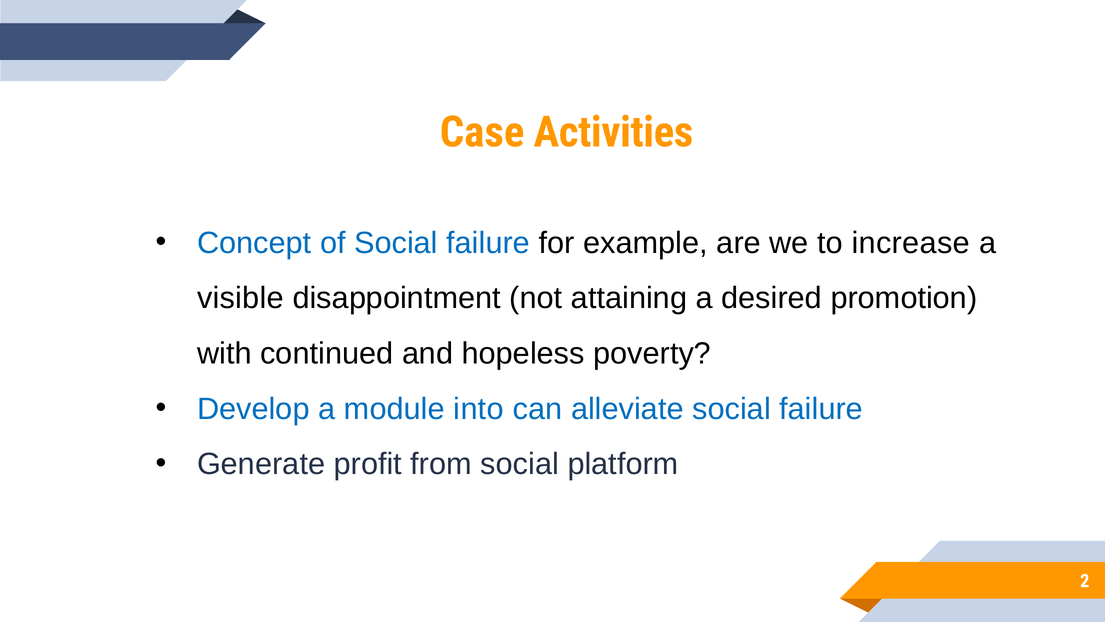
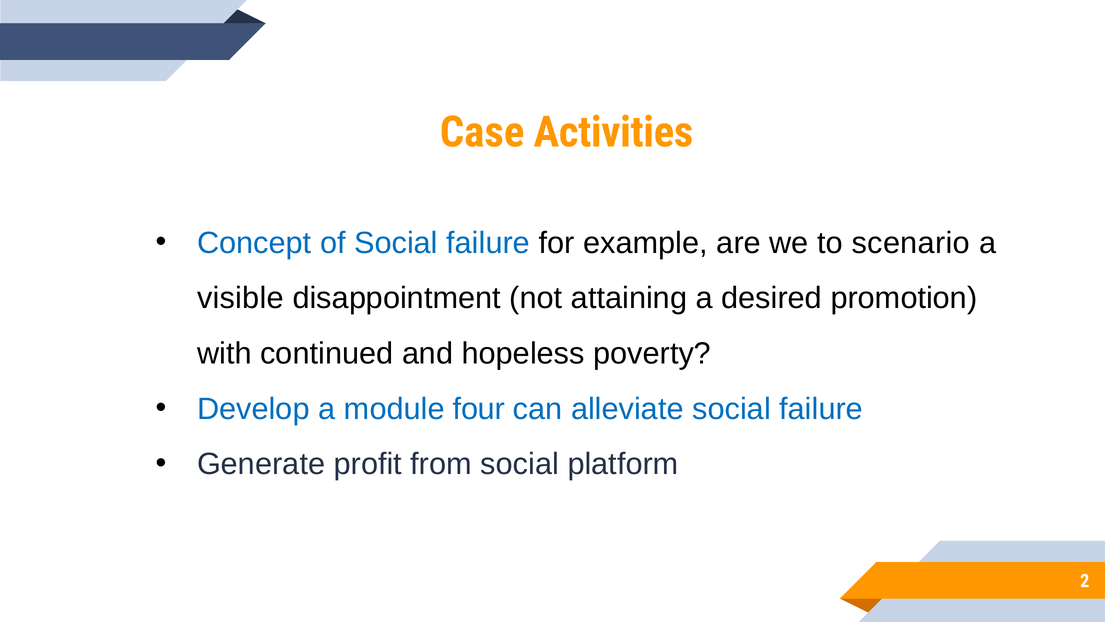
increase: increase -> scenario (911, 243)
into: into -> four (479, 409)
